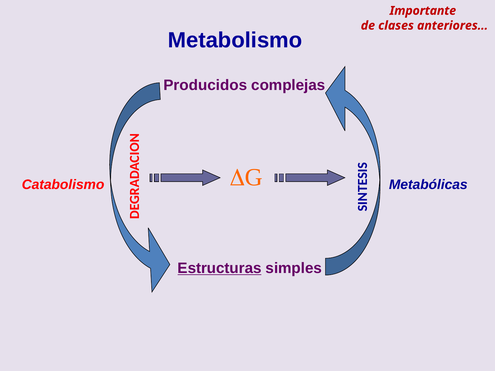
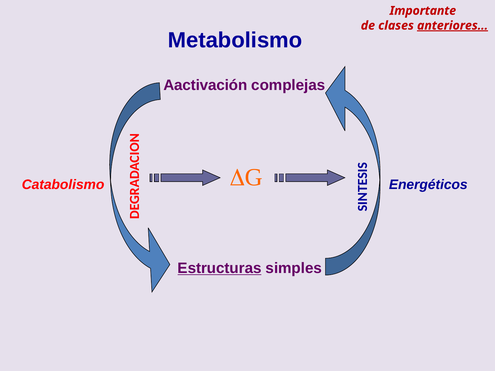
anteriores… underline: none -> present (453, 26)
Producidos: Producidos -> Aactivación (205, 85)
Metabólicas: Metabólicas -> Energéticos (428, 185)
